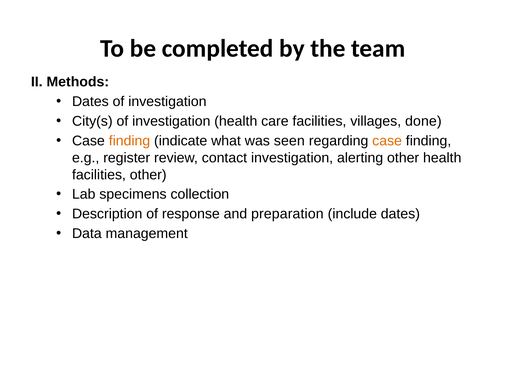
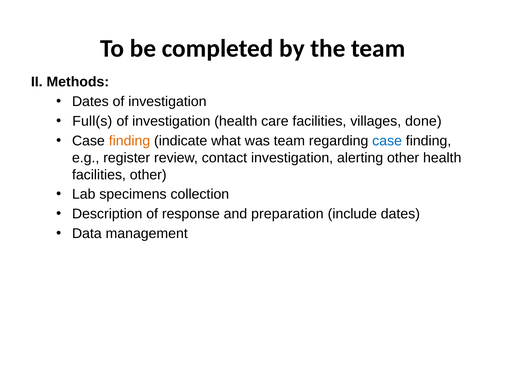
City(s: City(s -> Full(s (92, 122)
was seen: seen -> team (289, 141)
case colour: orange -> blue (387, 141)
